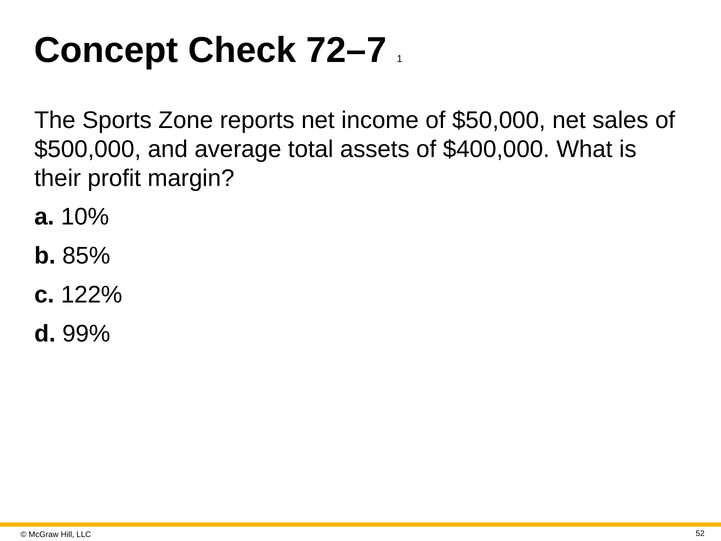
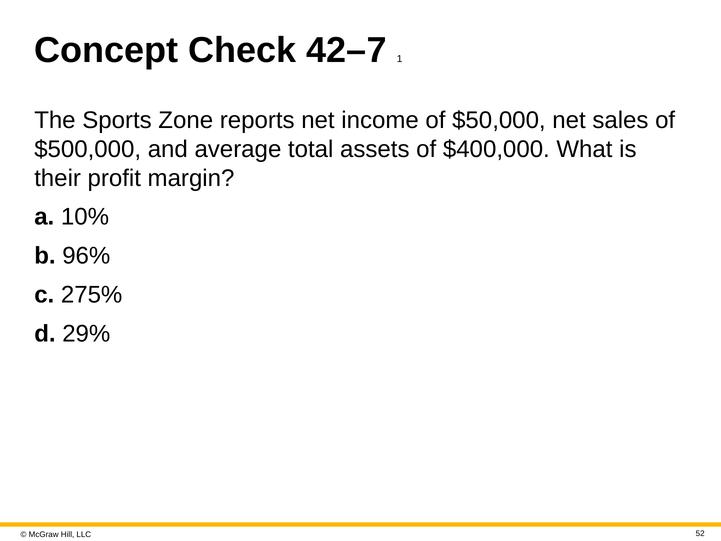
72–7: 72–7 -> 42–7 (346, 51)
85%: 85% -> 96% (86, 256)
122%: 122% -> 275% (92, 295)
99%: 99% -> 29% (86, 333)
